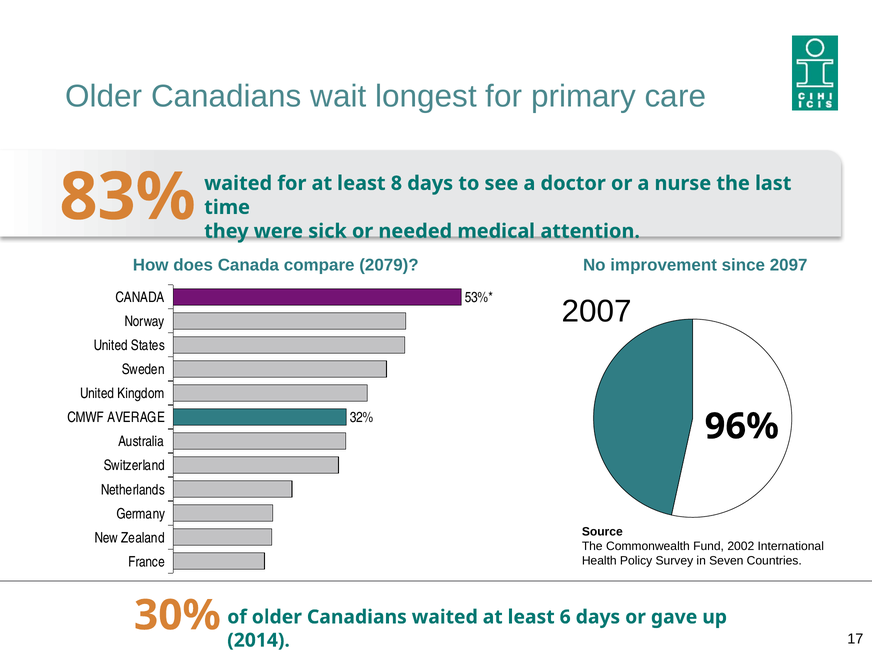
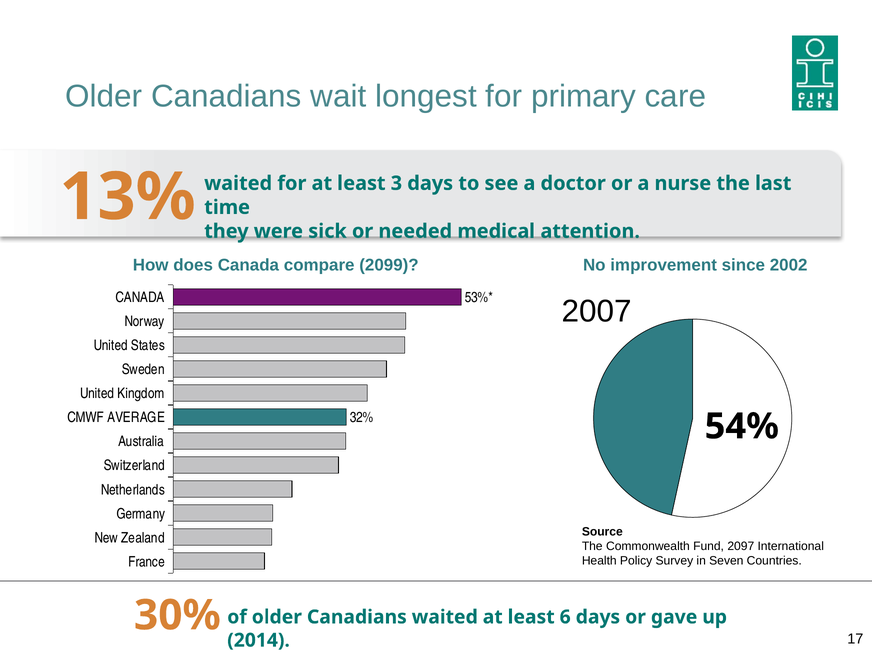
8: 8 -> 3 (396, 183)
83%: 83% -> 13% (128, 197)
2079: 2079 -> 2099 (389, 265)
2097: 2097 -> 2002 (789, 265)
96%: 96% -> 54% (742, 426)
2002: 2002 -> 2097 (741, 546)
